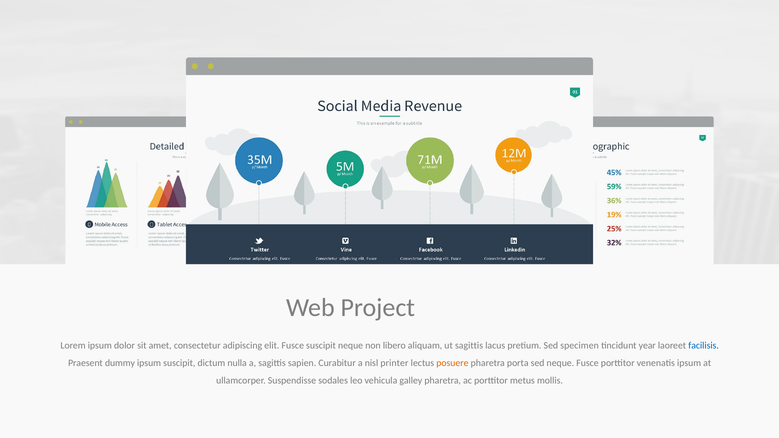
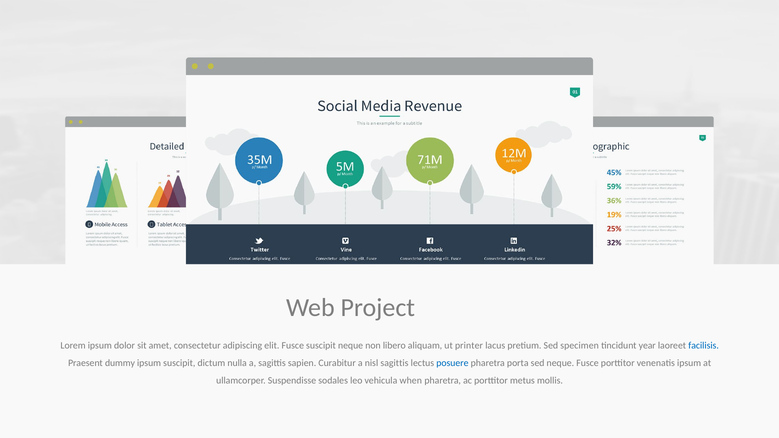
ut sagittis: sagittis -> printer (469, 346)
nisl printer: printer -> sagittis (394, 363)
posuere colour: orange -> blue (452, 363)
galley: galley -> when (411, 381)
